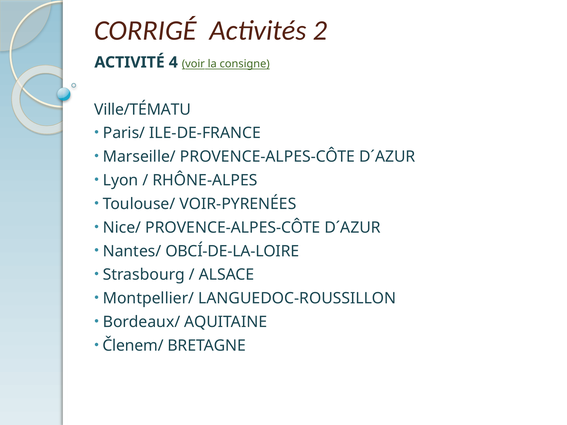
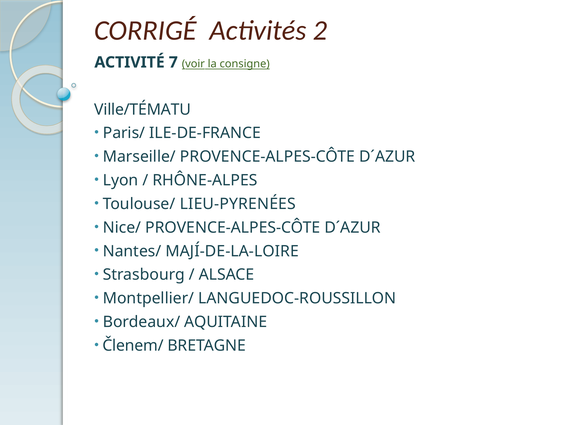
4: 4 -> 7 (173, 62)
VOIR-PYRENÉES: VOIR-PYRENÉES -> LIEU-PYRENÉES (238, 204)
OBCÍ-DE-LA-LOIRE: OBCÍ-DE-LA-LOIRE -> MAJÍ-DE-LA-LOIRE (232, 251)
